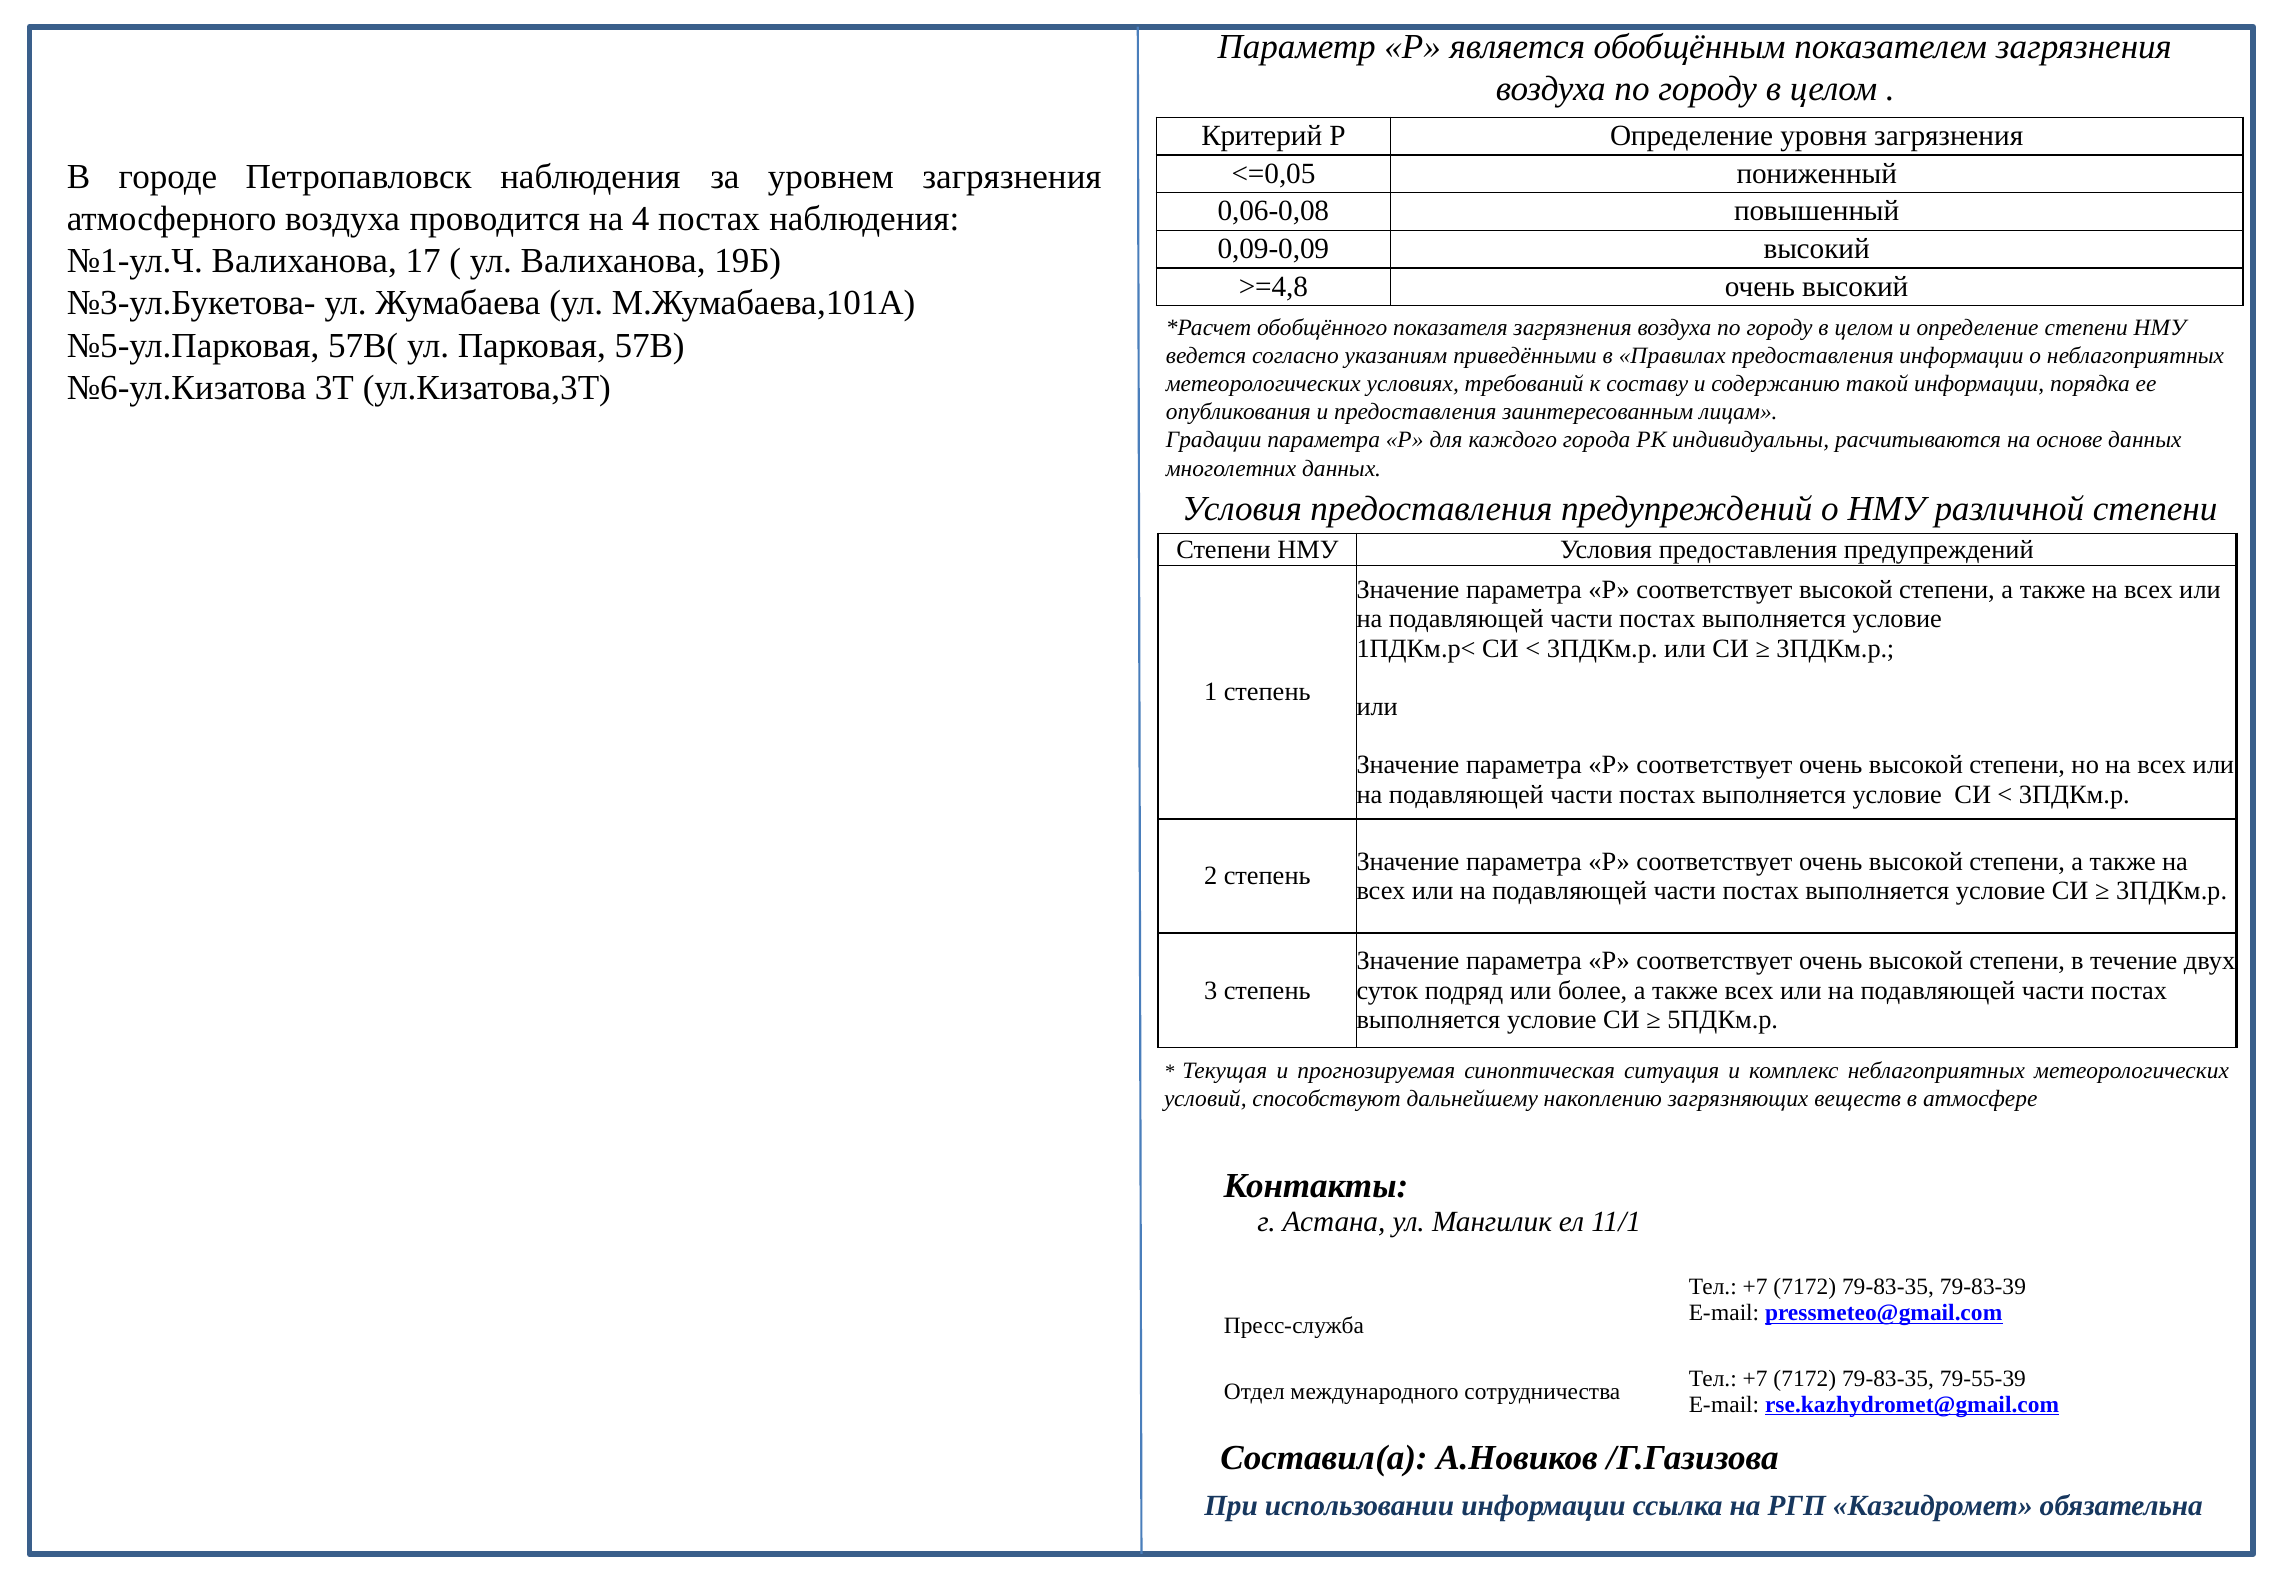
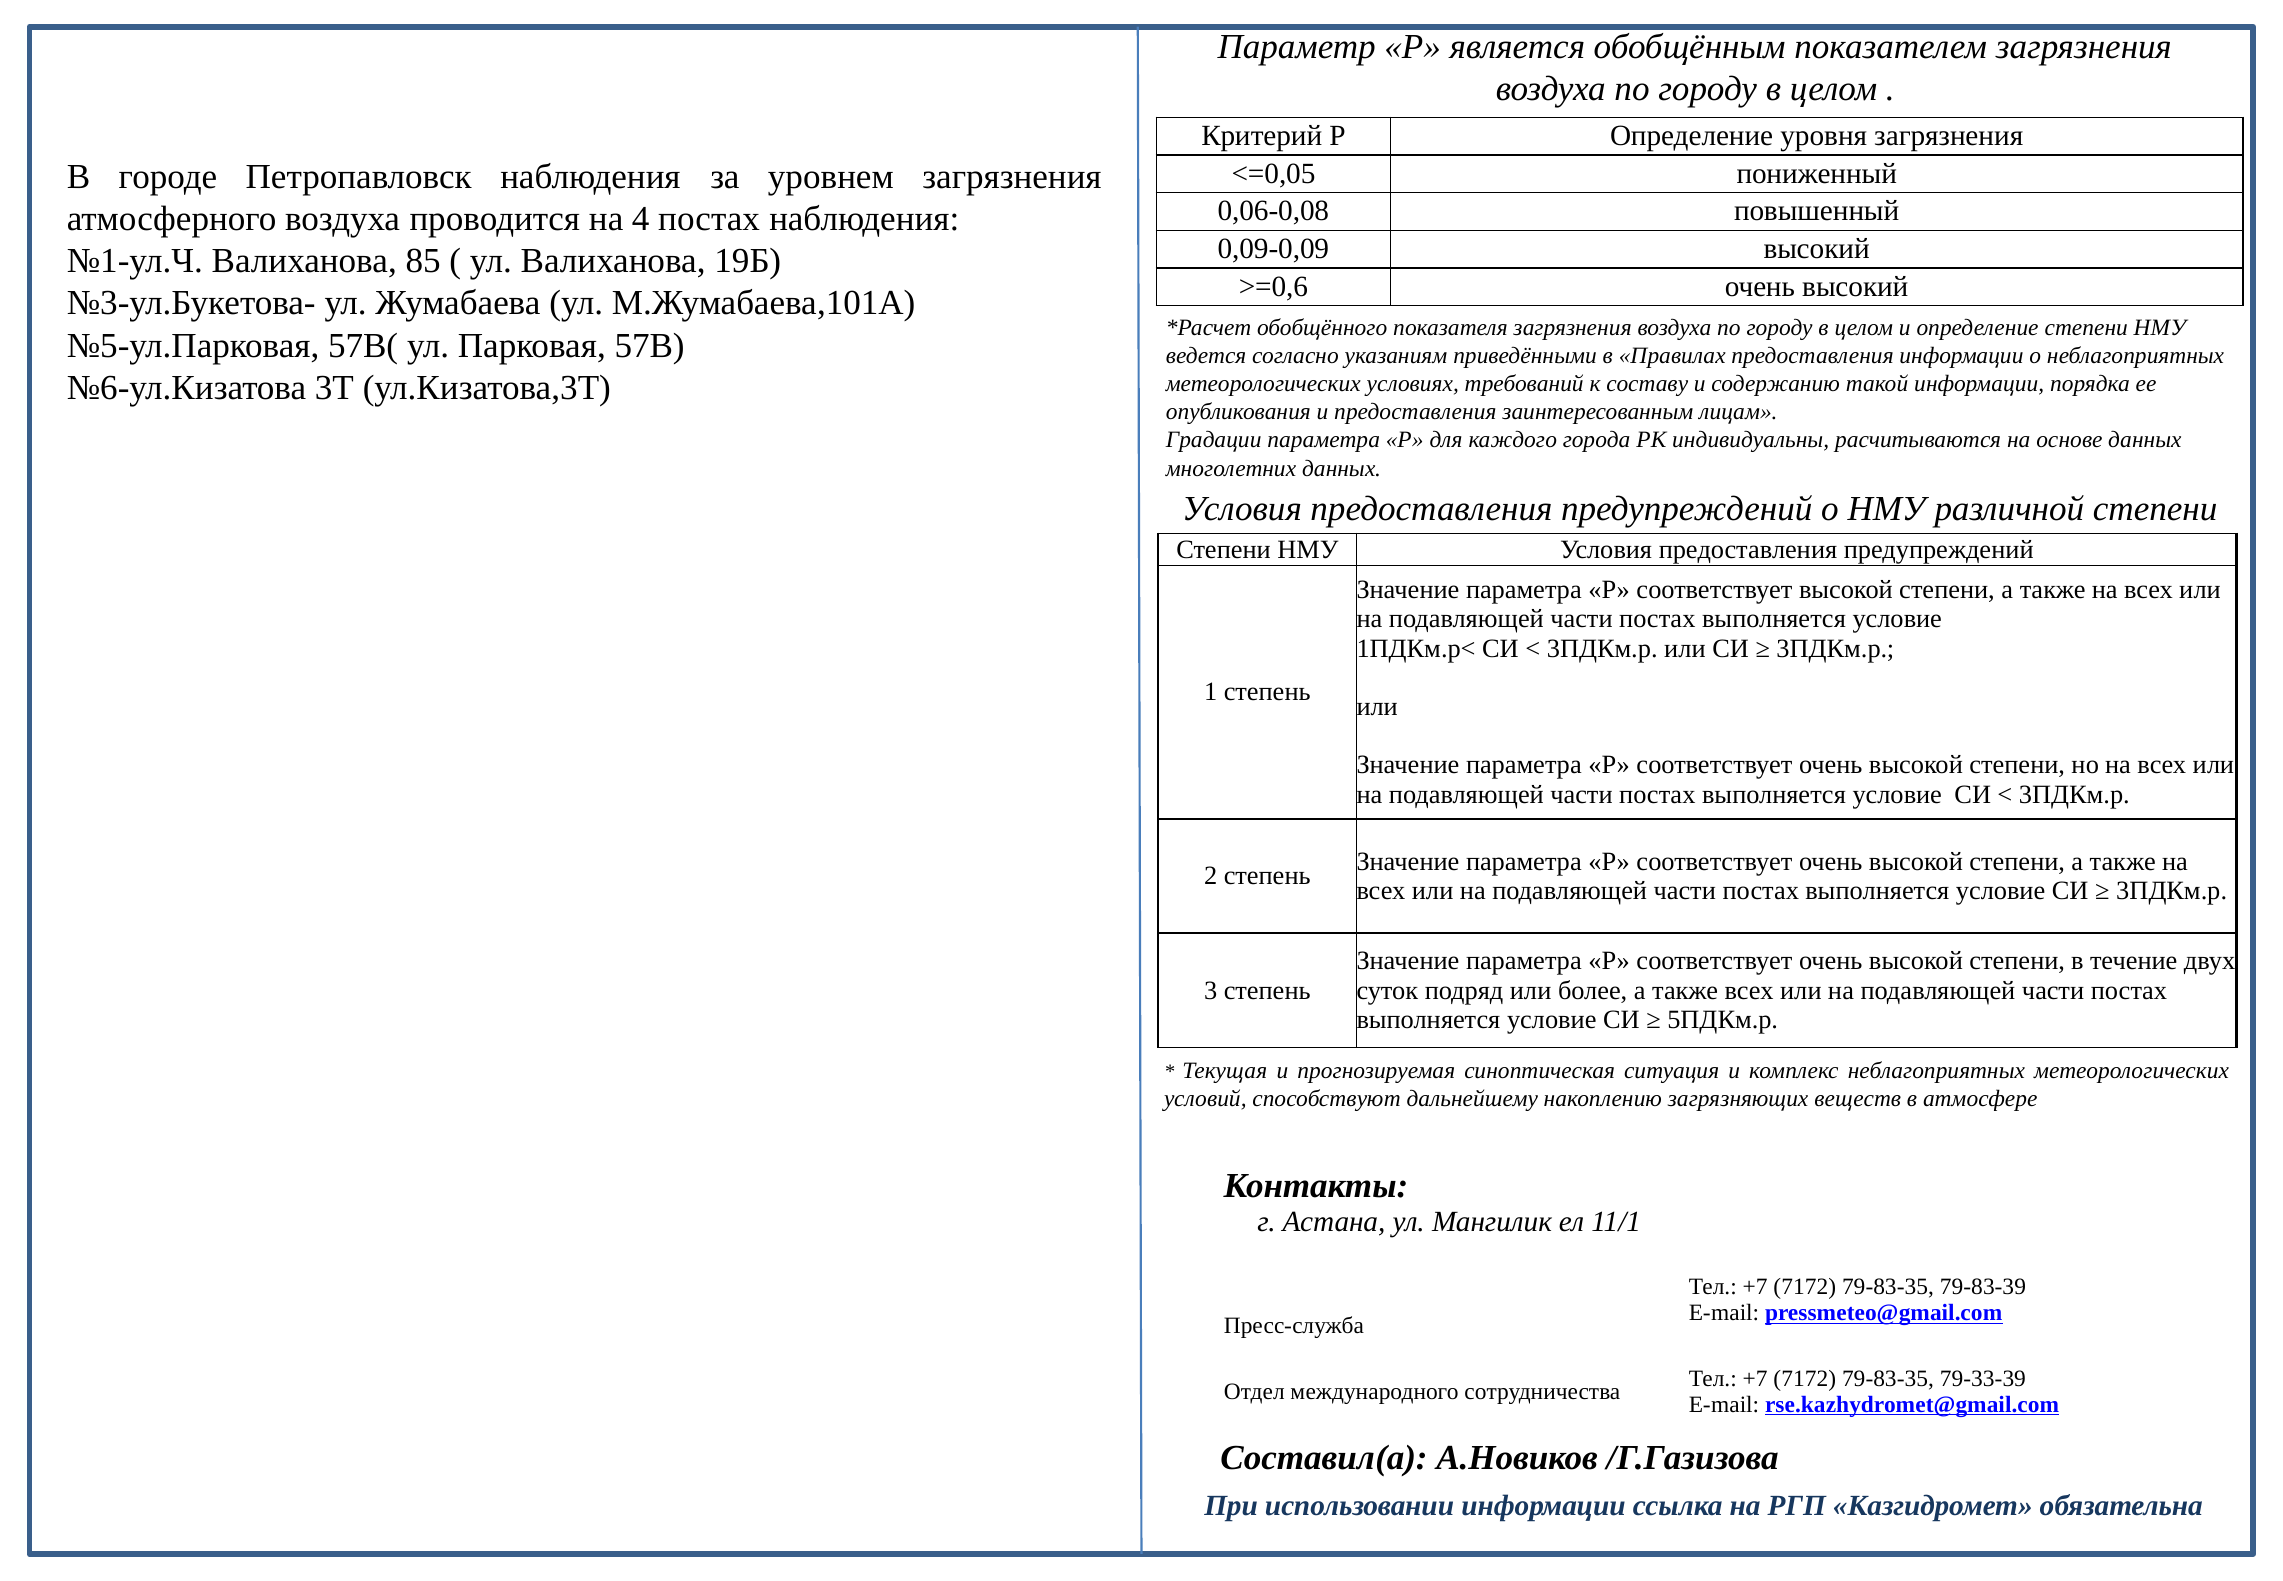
17: 17 -> 85 (423, 261)
>=4,8: >=4,8 -> >=0,6 (1273, 286)
79-55-39: 79-55-39 -> 79-33-39 (1983, 1378)
